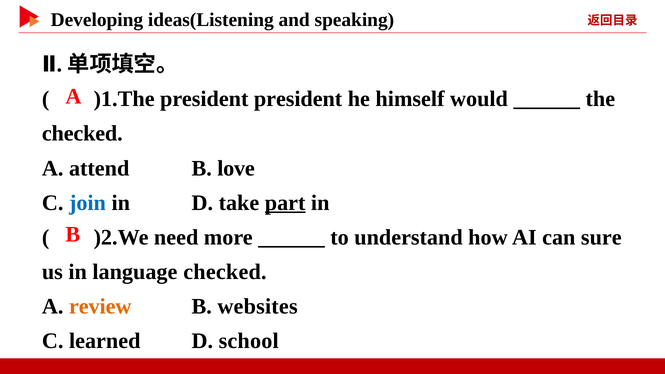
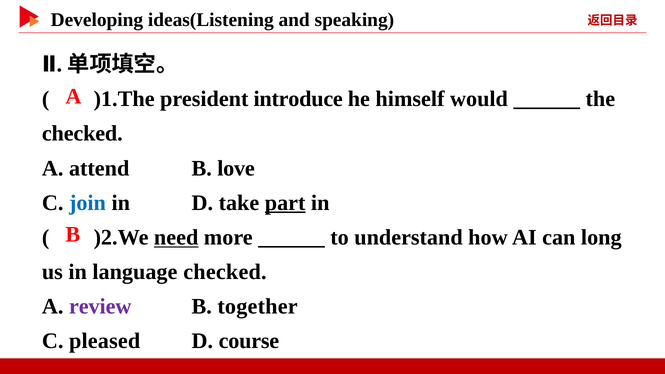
president president: president -> introduce (298, 99)
need underline: none -> present (176, 237)
sure: sure -> long (601, 237)
review colour: orange -> purple (100, 307)
websites: websites -> together (258, 307)
learned: learned -> pleased (105, 341)
school: school -> course (249, 341)
